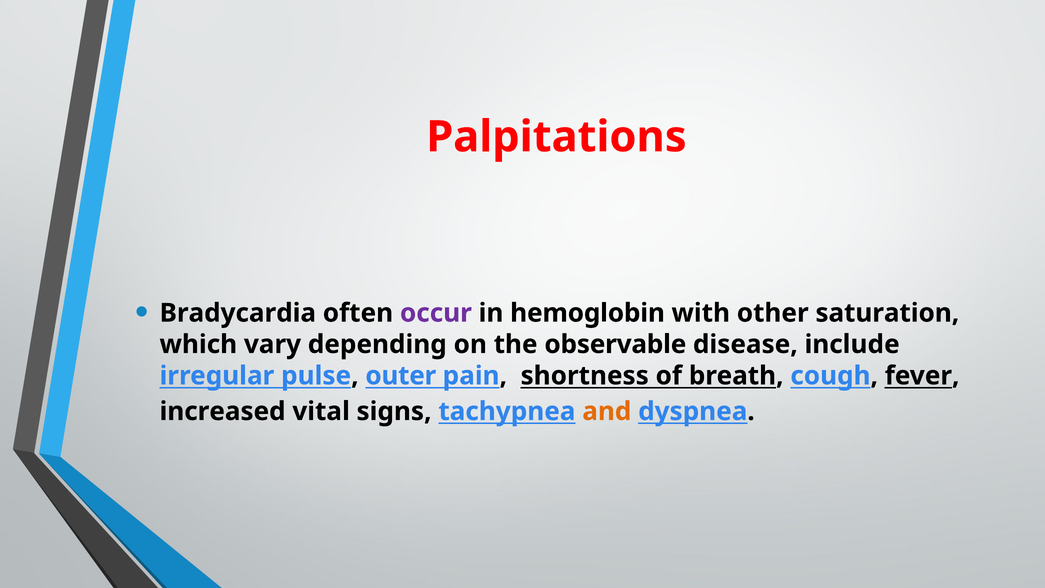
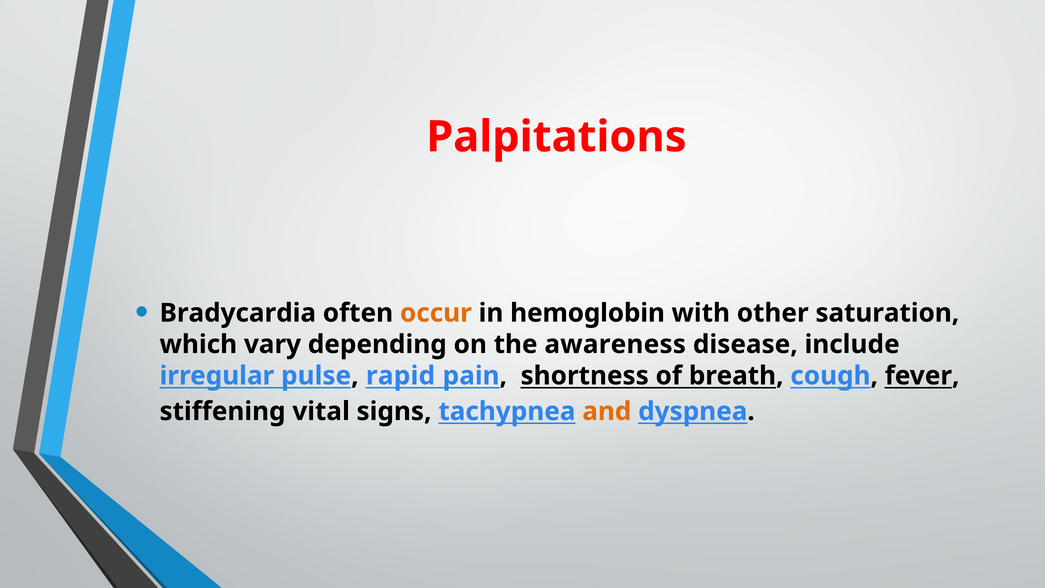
occur colour: purple -> orange (436, 313)
observable: observable -> awareness (615, 344)
outer: outer -> rapid (401, 376)
increased: increased -> stiffening (223, 411)
